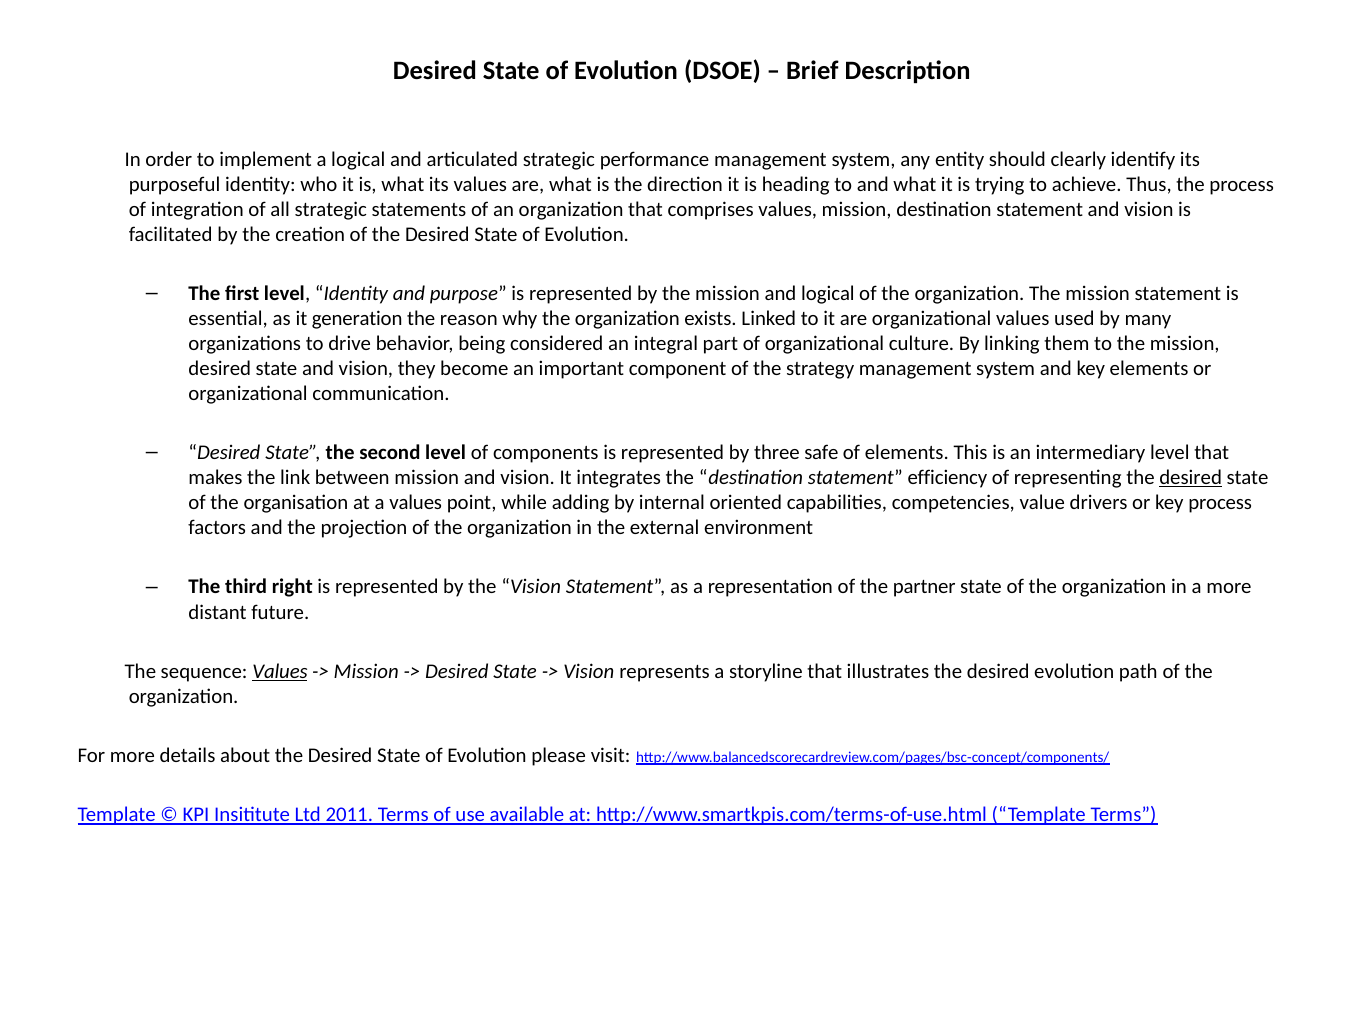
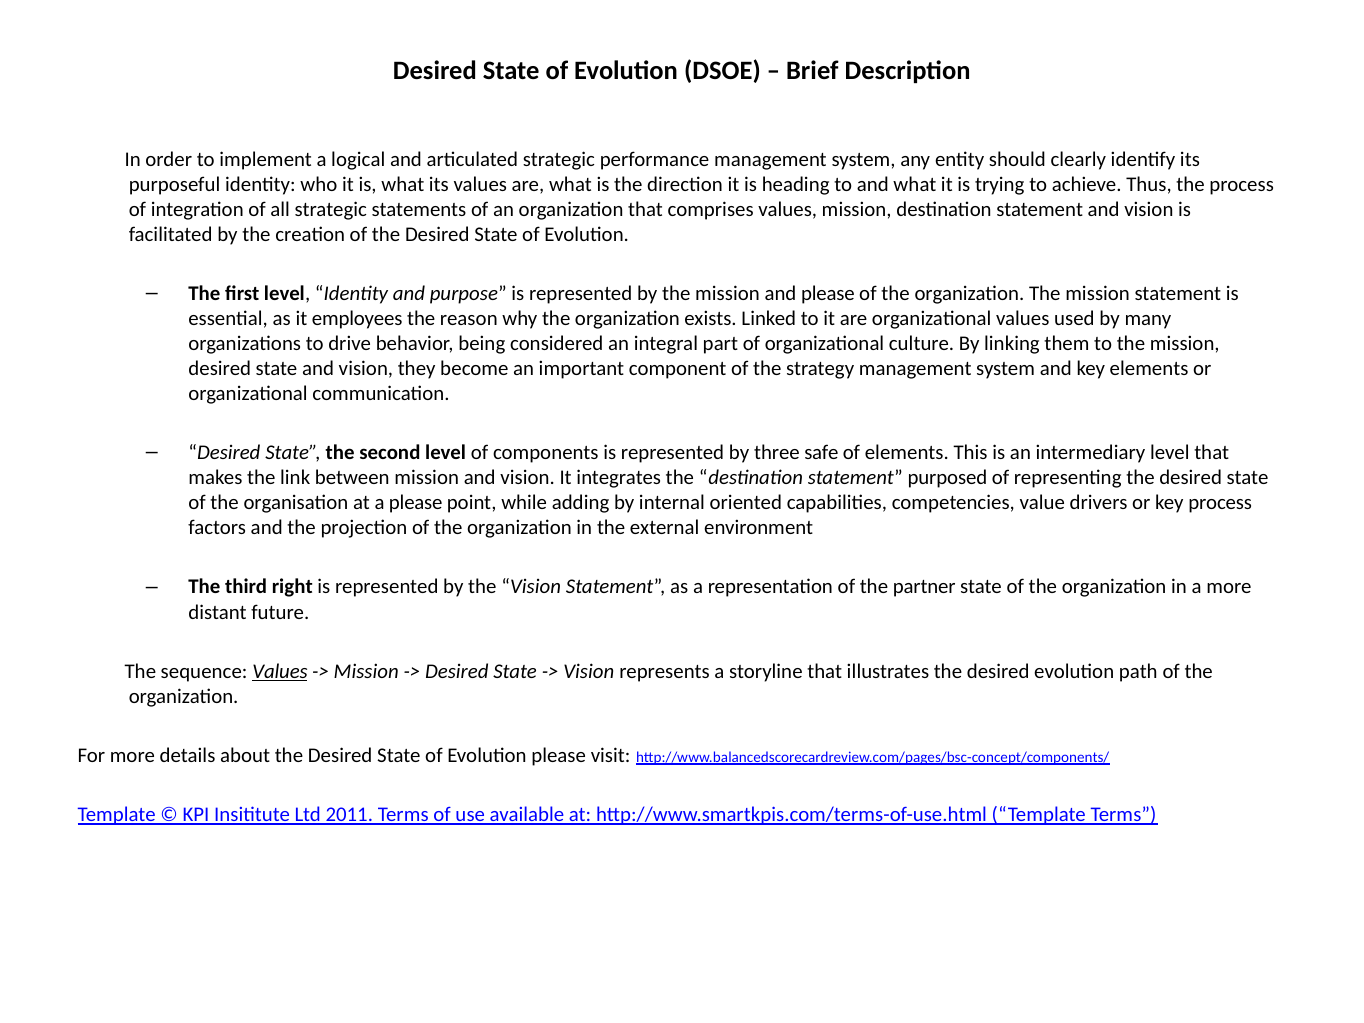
and logical: logical -> please (828, 294)
generation: generation -> employees (357, 319)
efficiency: efficiency -> purposed (947, 478)
desired underline: present -> none (1191, 478)
a values: values -> please (416, 503)
